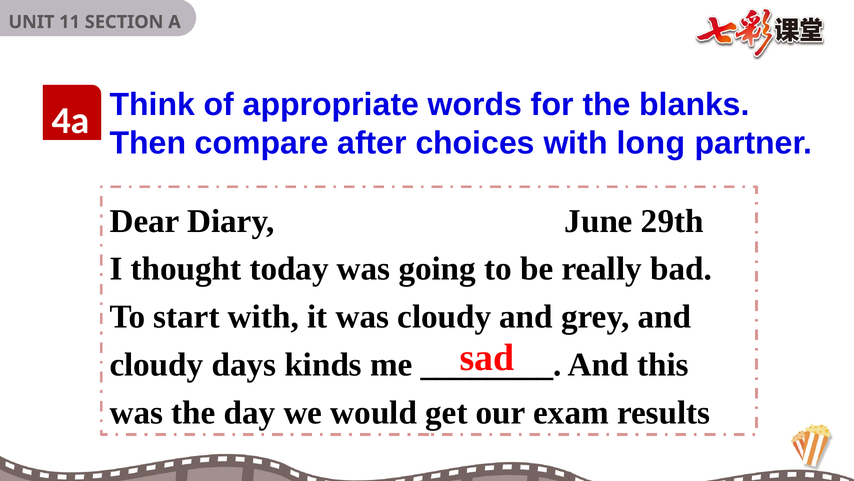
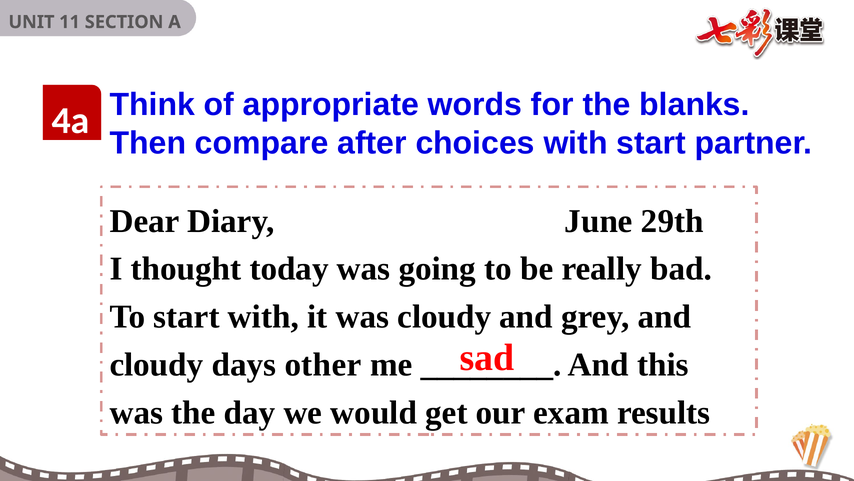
with long: long -> start (651, 143)
kinds: kinds -> other (323, 364)
